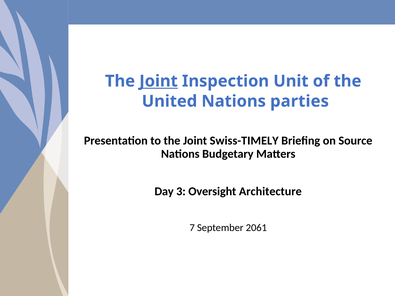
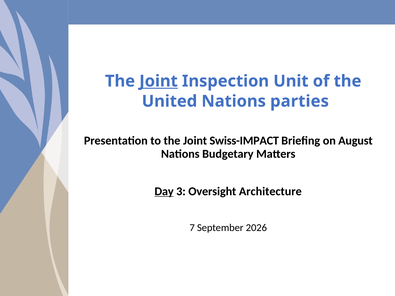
Swiss-TIMELY: Swiss-TIMELY -> Swiss-IMPACT (244, 141)
Source: Source -> August (355, 141)
Day underline: none -> present (164, 191)
2061: 2061 -> 2026 (256, 228)
